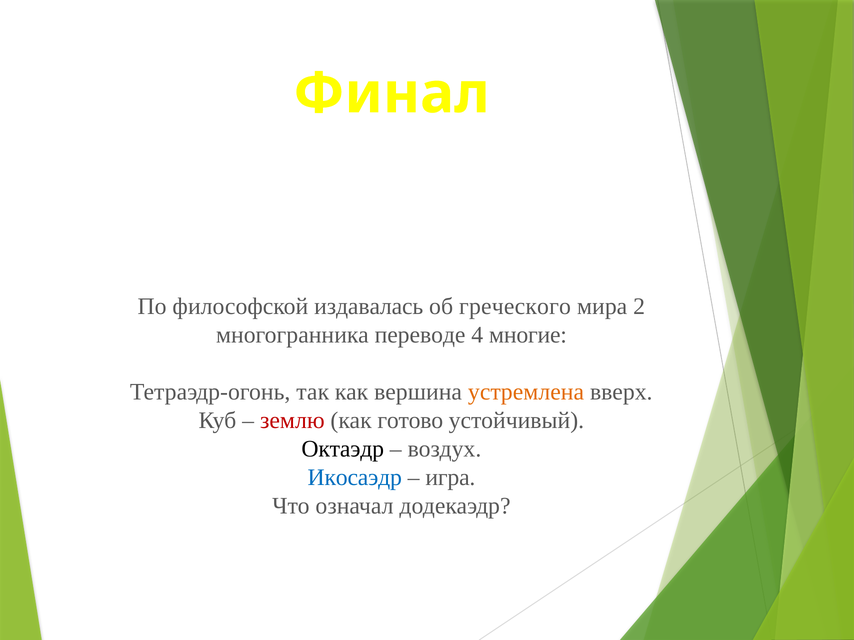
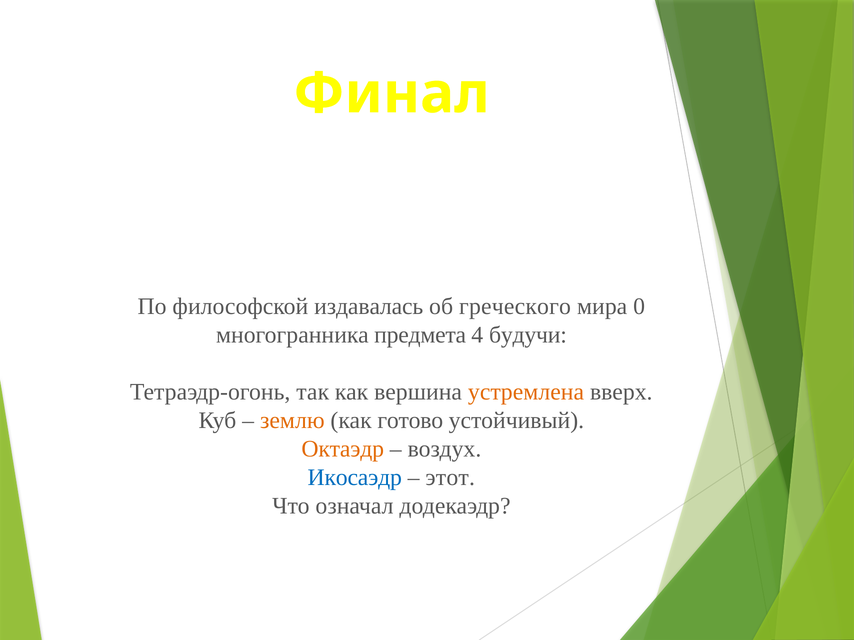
2: 2 -> 0 (639, 307)
переводе: переводе -> предмета (420, 335)
многие: многие -> будучи (528, 335)
землю colour: red -> orange (292, 421)
Октаэдр colour: black -> orange (343, 449)
игра: игра -> этот (450, 478)
